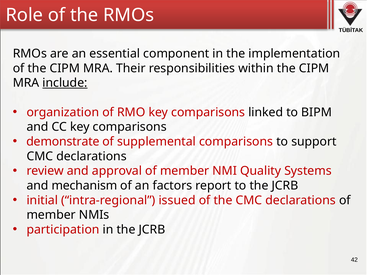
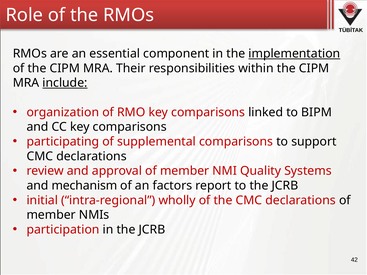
implementation underline: none -> present (294, 54)
demonstrate: demonstrate -> participating (63, 142)
issued: issued -> wholly (177, 200)
